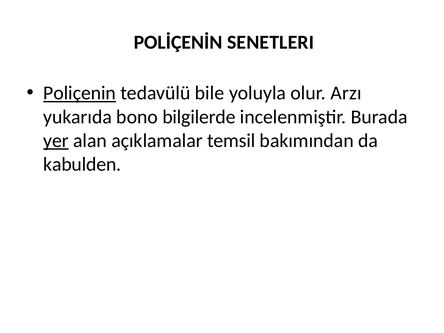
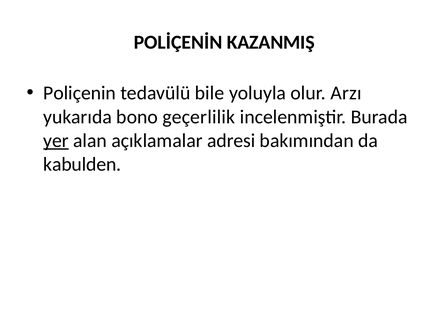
SENETLERI: SENETLERI -> KAZANMIŞ (271, 42)
Poliçenin underline: present -> none (80, 93)
bilgilerde: bilgilerde -> geçerlilik (199, 117)
temsil: temsil -> adresi (231, 141)
